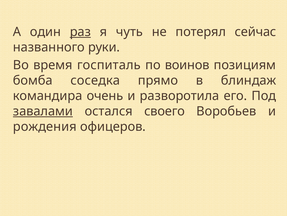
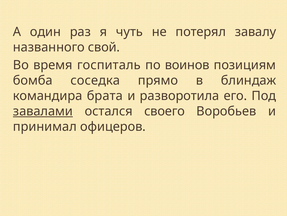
раз underline: present -> none (80, 32)
сейчас: сейчас -> завалу (256, 32)
руки: руки -> свой (104, 47)
очень: очень -> брата (105, 96)
рождения: рождения -> принимал (45, 126)
